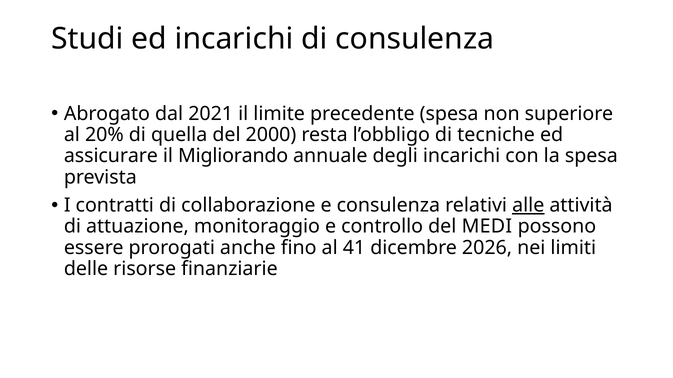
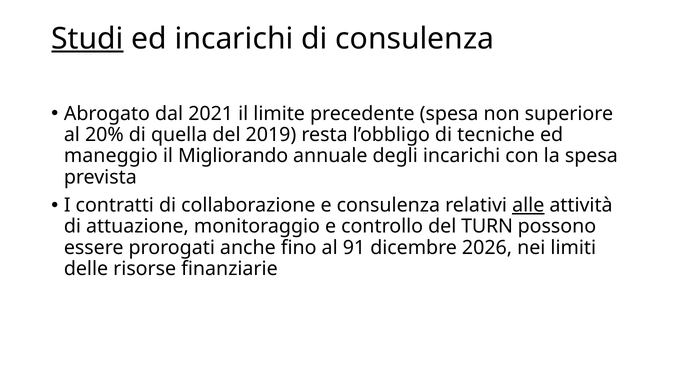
Studi underline: none -> present (87, 39)
2000: 2000 -> 2019 (271, 135)
assicurare: assicurare -> maneggio (111, 156)
MEDI: MEDI -> TURN (487, 227)
41: 41 -> 91 (354, 248)
